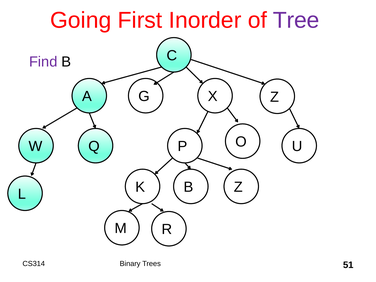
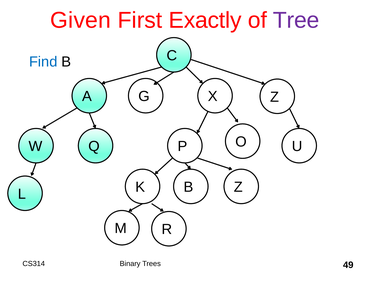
Going: Going -> Given (81, 20)
Inorder: Inorder -> Exactly (205, 20)
Find colour: purple -> blue (43, 62)
51: 51 -> 49 (348, 265)
